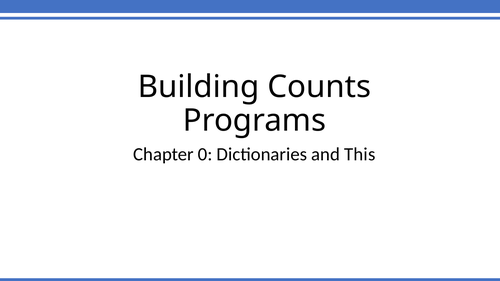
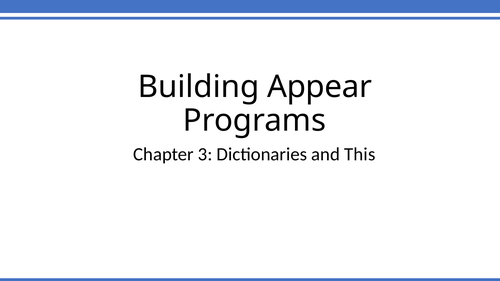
Counts: Counts -> Appear (319, 87)
0: 0 -> 3 (205, 154)
